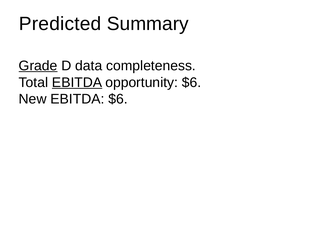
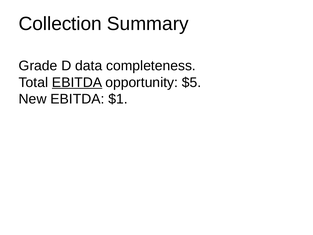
Predicted: Predicted -> Collection (60, 24)
Grade underline: present -> none (38, 66)
opportunity $6: $6 -> $5 (192, 82)
EBITDA $6: $6 -> $1 (118, 99)
